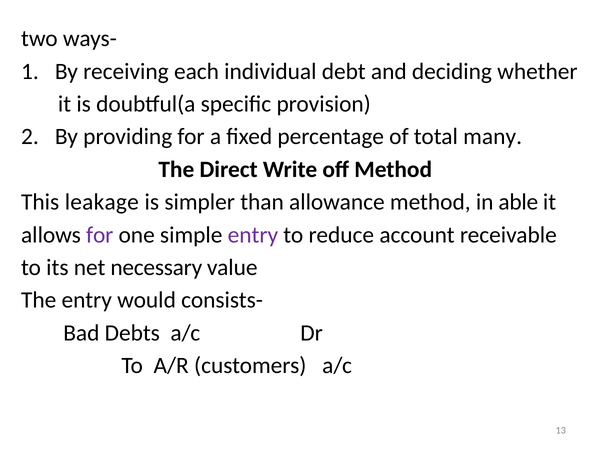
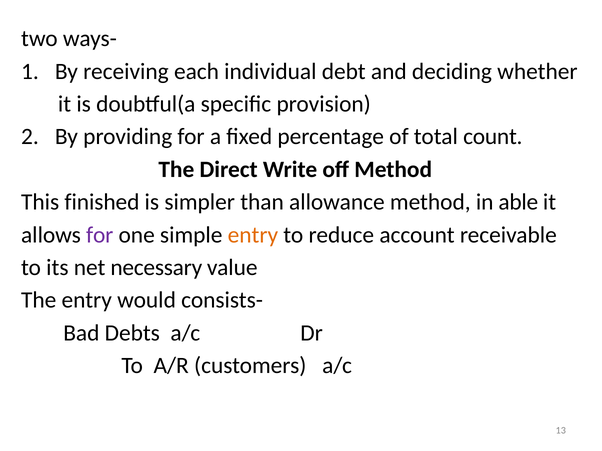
many: many -> count (493, 137)
leakage: leakage -> finished (102, 202)
entry colour: purple -> orange (253, 235)
